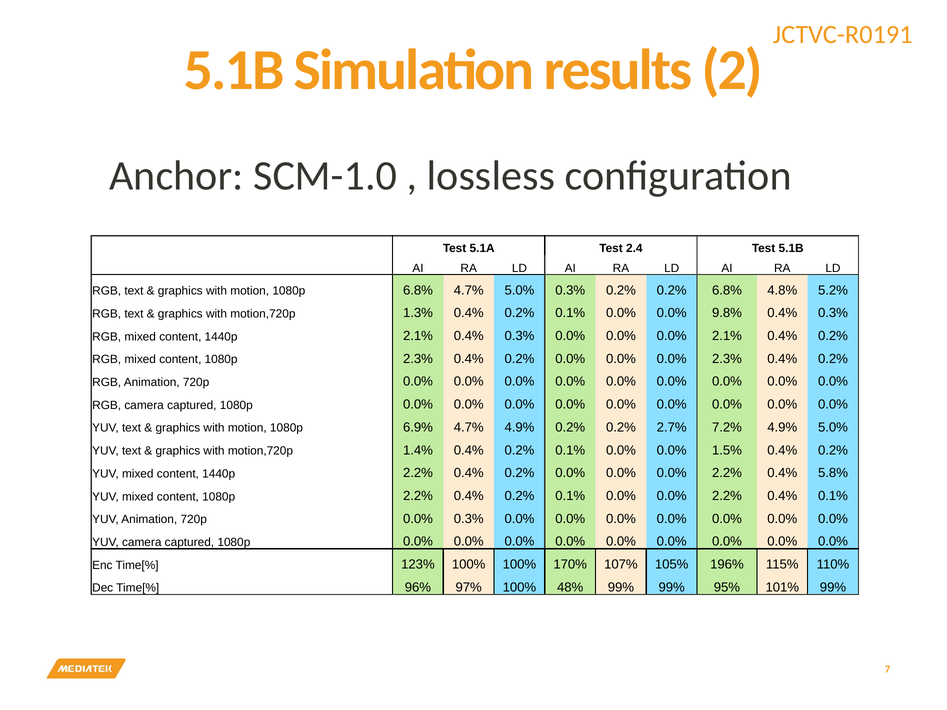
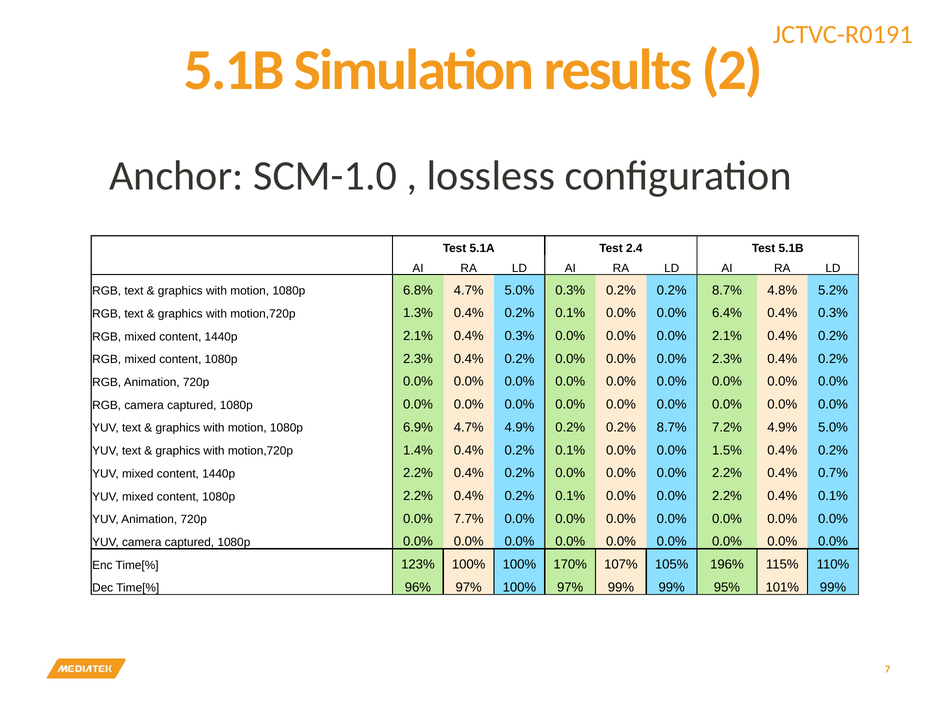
0.3% 0.2% 0.2% 6.8%: 6.8% -> 8.7% (727, 290)
9.8%: 9.8% -> 6.4% (727, 313)
4.9% 0.2% 0.2% 2.7%: 2.7% -> 8.7% (672, 427)
5.8%: 5.8% -> 0.7% (833, 473)
0.0% 0.3%: 0.3% -> 7.7% (469, 519)
100% 48%: 48% -> 97% (570, 587)
